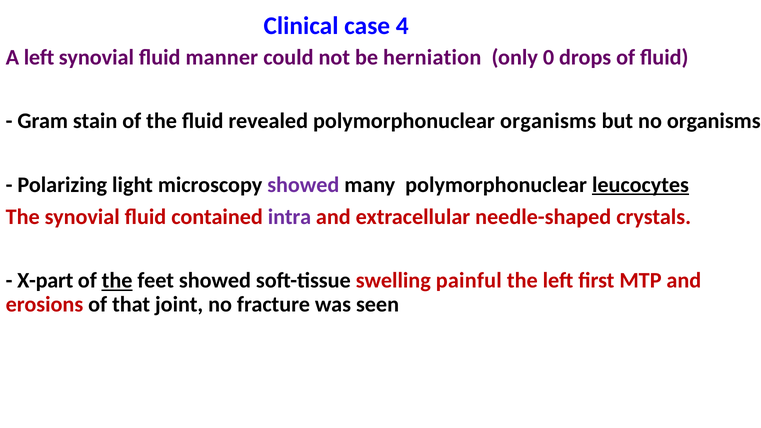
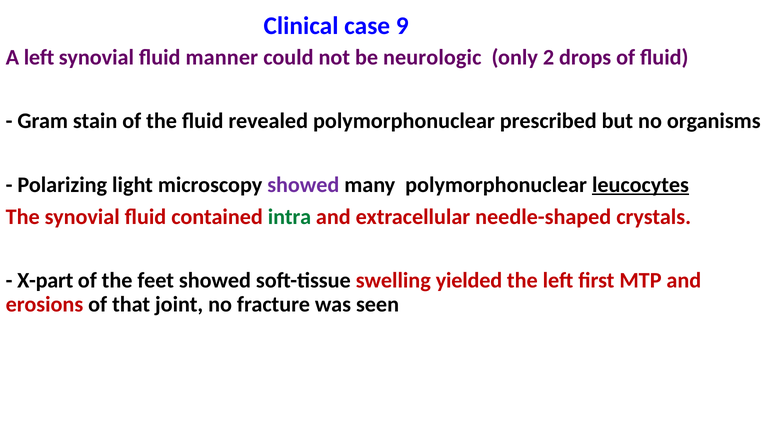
4: 4 -> 9 (402, 26)
herniation: herniation -> neurologic (432, 57)
0: 0 -> 2 (549, 57)
polymorphonuclear organisms: organisms -> prescribed (548, 121)
intra colour: purple -> green (289, 217)
the underline: present -> none (117, 281)
painful: painful -> yielded (469, 281)
